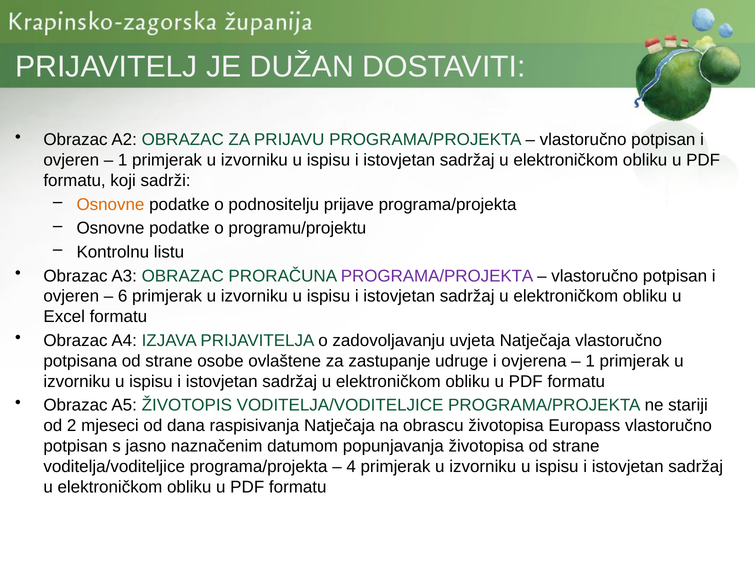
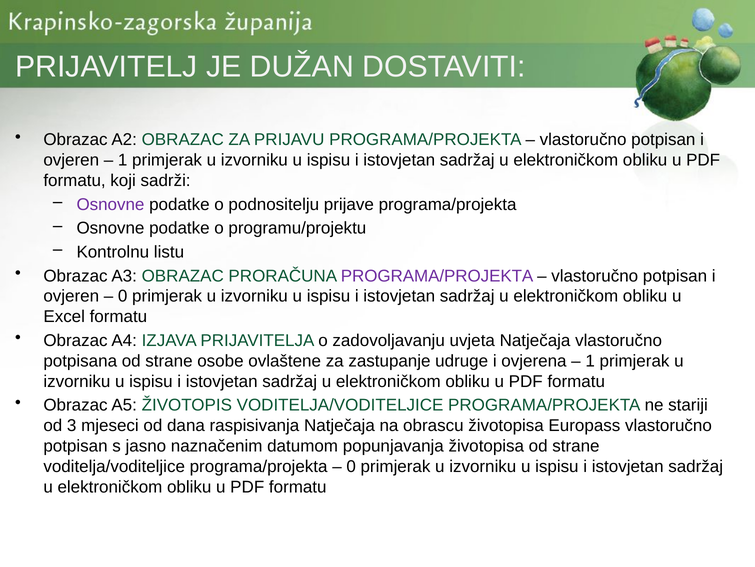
Osnovne colour: orange -> purple (110, 204)
6: 6 -> 0 (123, 296)
2: 2 -> 3 (72, 425)
4: 4 -> 0 (351, 466)
